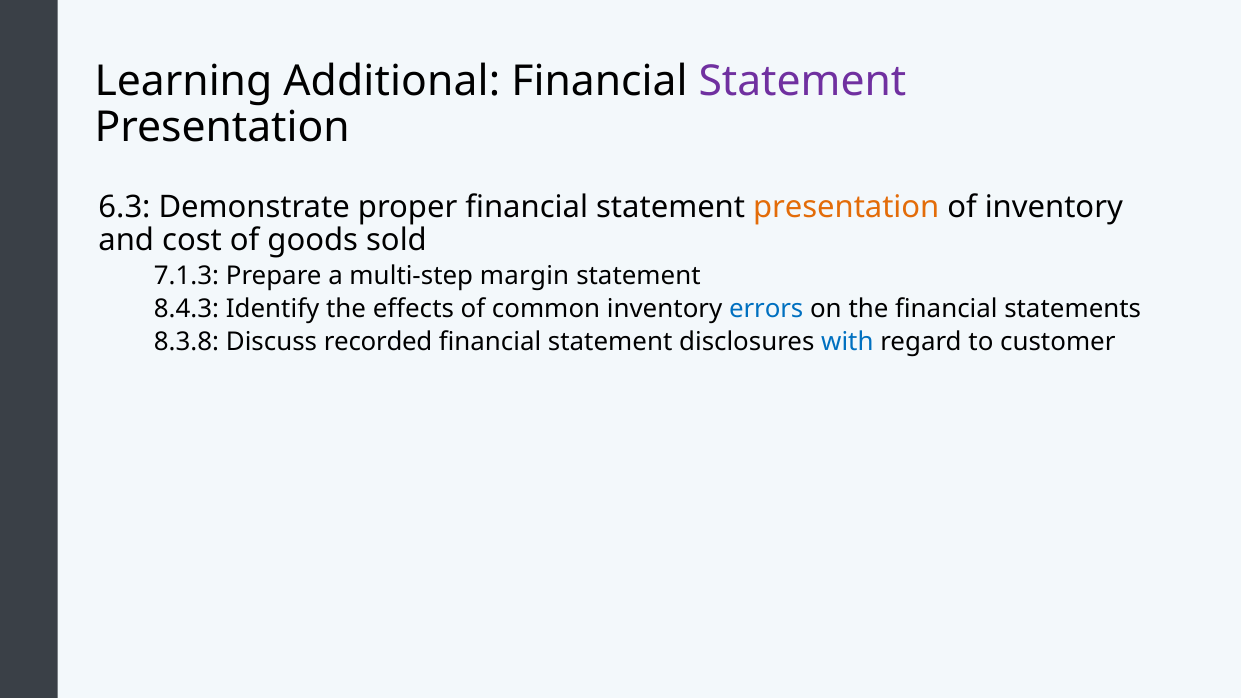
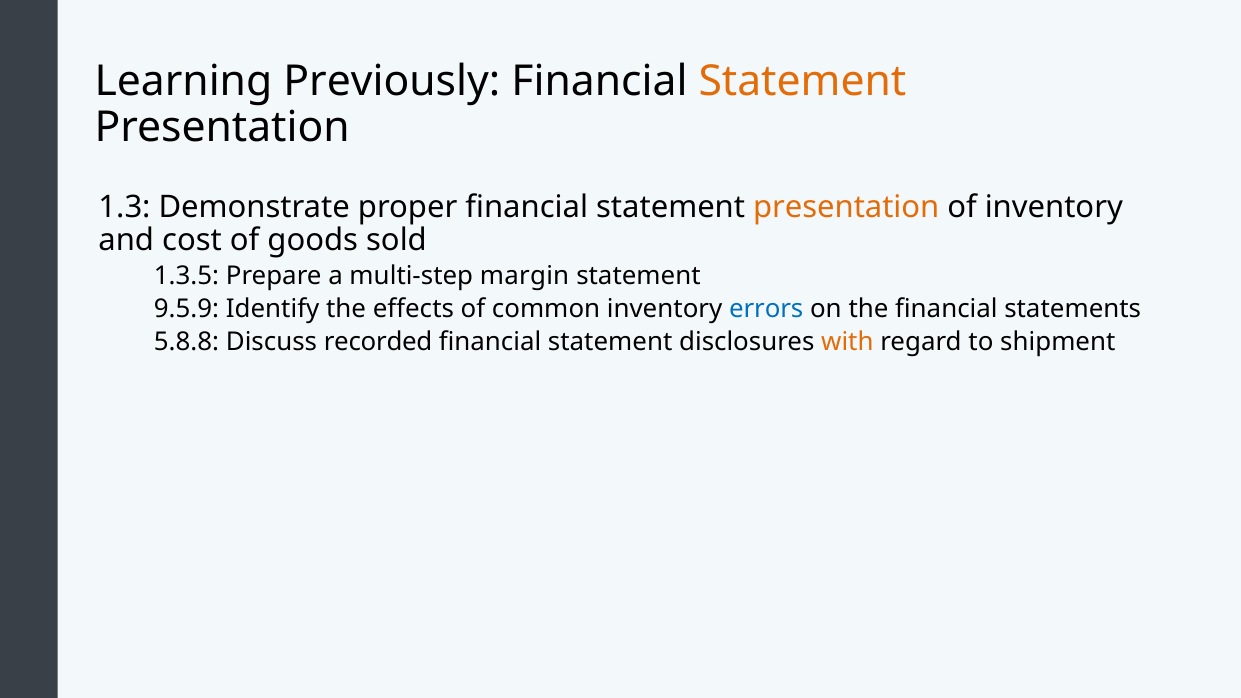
Additional: Additional -> Previously (392, 81)
Statement colour: purple -> orange (802, 81)
6.3: 6.3 -> 1.3 (125, 207)
7.1.3: 7.1.3 -> 1.3.5 (187, 276)
8.4.3: 8.4.3 -> 9.5.9 (187, 309)
8.3.8: 8.3.8 -> 5.8.8 (187, 342)
with colour: blue -> orange (847, 342)
customer: customer -> shipment (1058, 342)
